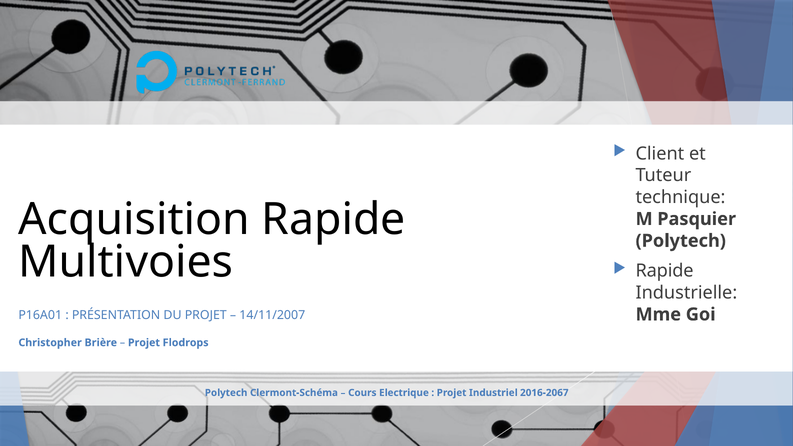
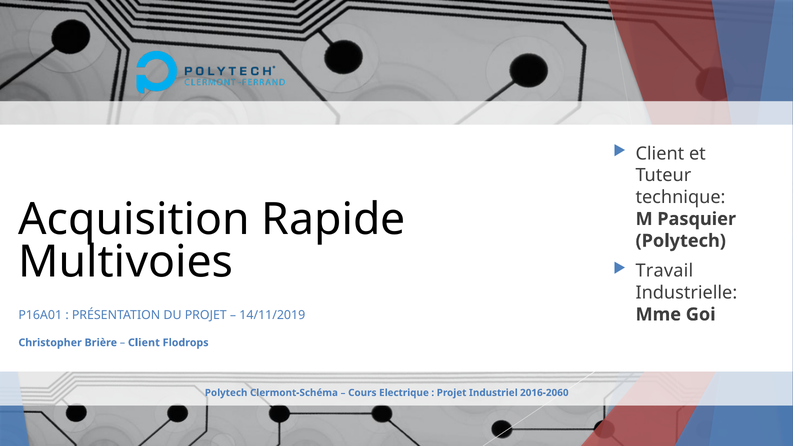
Rapide: Rapide -> Travail (664, 271)
14/11/2007: 14/11/2007 -> 14/11/2019 (272, 315)
Projet: Projet -> Client (144, 343)
2016-2067: 2016-2067 -> 2016-2060 (544, 393)
